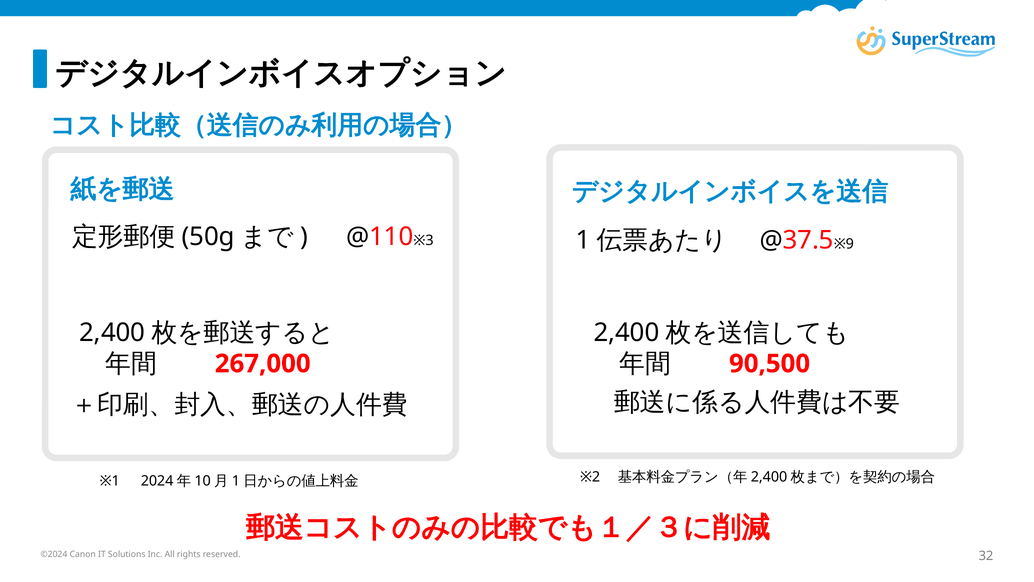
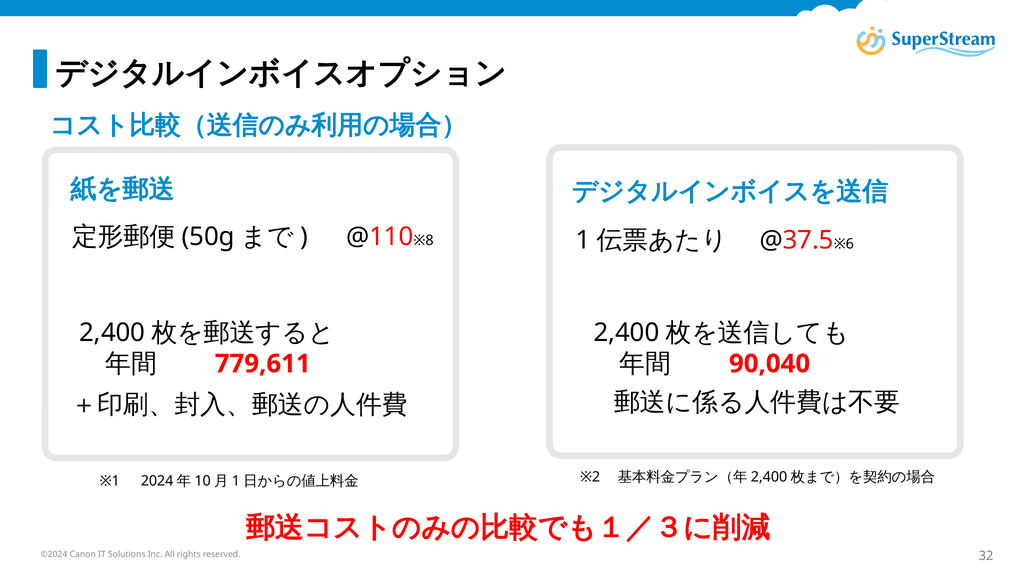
※3: ※3 -> ※8 (424, 240)
※9: ※9 -> ※6 (844, 244)
267,000: 267,000 -> 779,611 (263, 364)
90,500: 90,500 -> 90,040 (770, 364)
